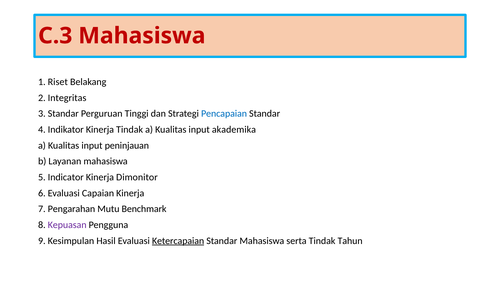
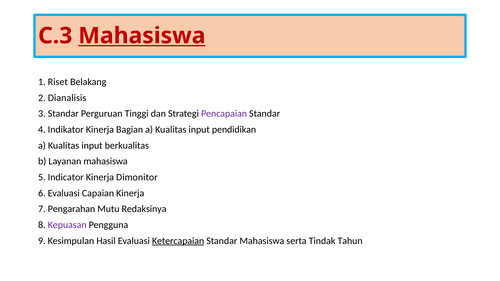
Mahasiswa underline: none -> present (142, 36)
Integritas: Integritas -> Dianalisis (67, 98)
Pencapaian colour: blue -> purple (224, 114)
Kinerja Tindak: Tindak -> Bagian (130, 130)
akademika: akademika -> pendidikan (234, 130)
peninjauan: peninjauan -> berkualitas (127, 146)
Benchmark: Benchmark -> Redaksinya (144, 209)
